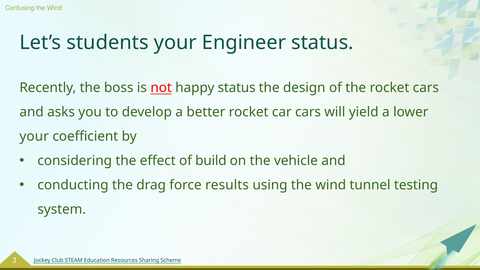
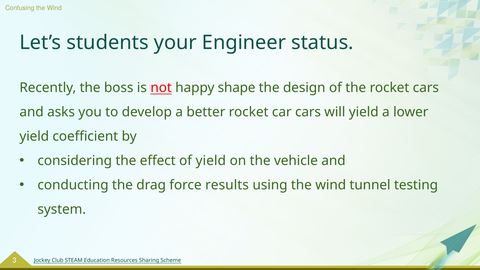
happy status: status -> shape (237, 88)
your: your -> yield (34, 136)
of build: build -> yield (211, 161)
